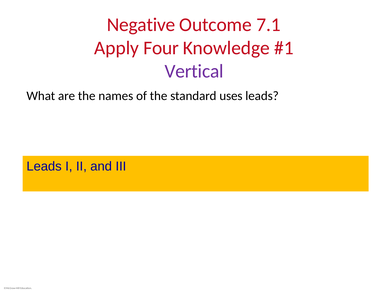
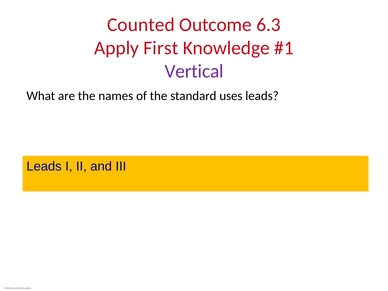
Negative: Negative -> Counted (141, 25)
7.1: 7.1 -> 6.3 (269, 25)
Four: Four -> First (161, 48)
